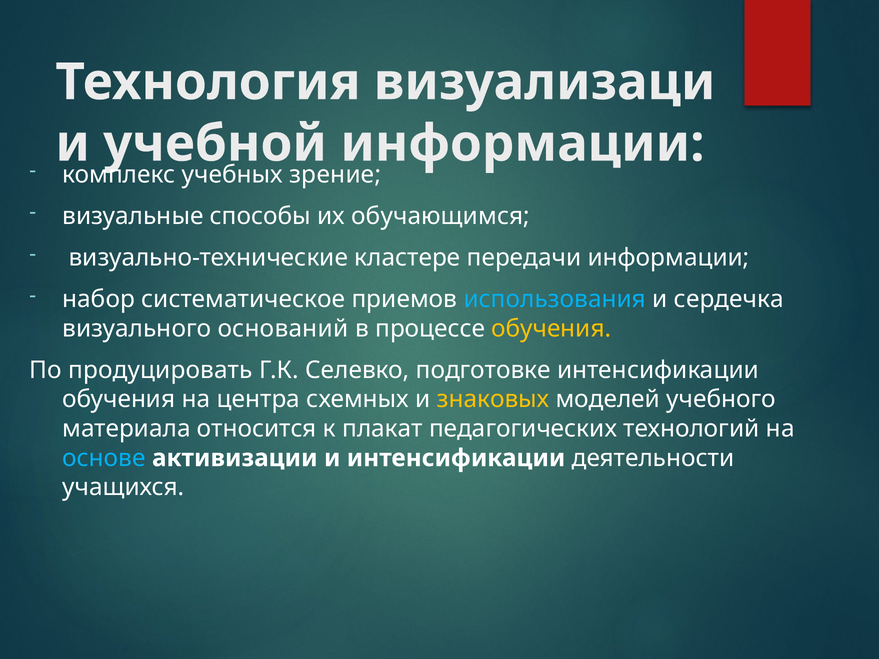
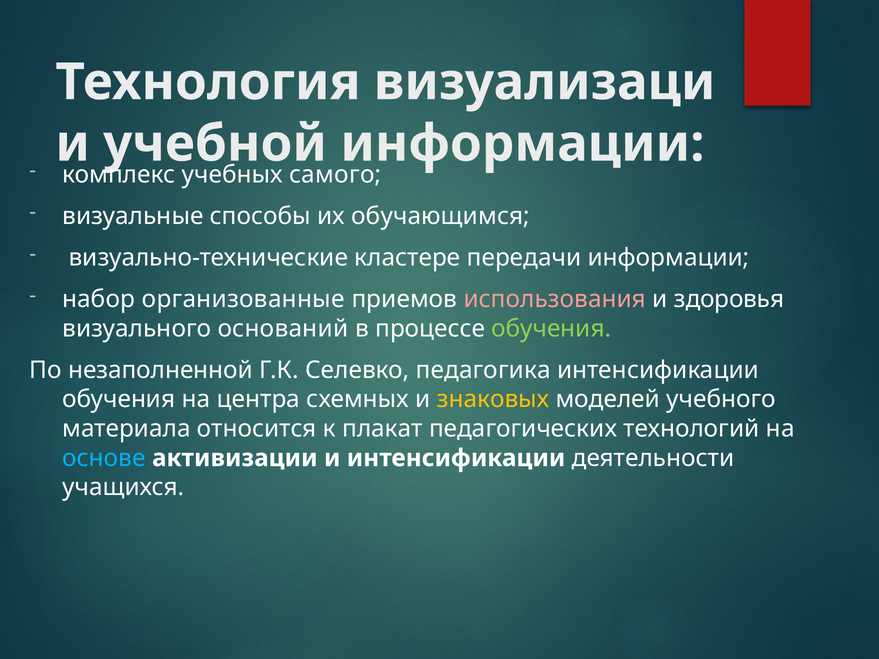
зрение: зрение -> самого (335, 175)
систематическое: систематическое -> организованные (243, 299)
использования colour: light blue -> pink (555, 299)
сердечка: сердечка -> здоровья (729, 299)
обучения colour: yellow -> light green (551, 329)
продуцировать: продуцировать -> незаполненной (161, 370)
подготовке: подготовке -> педагогика (483, 370)
